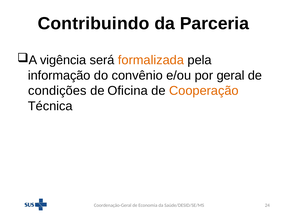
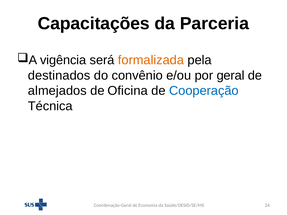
Contribuindo: Contribuindo -> Capacitações (94, 23)
informação: informação -> destinados (59, 76)
condições: condições -> almejados (57, 91)
Cooperação colour: orange -> blue (204, 91)
